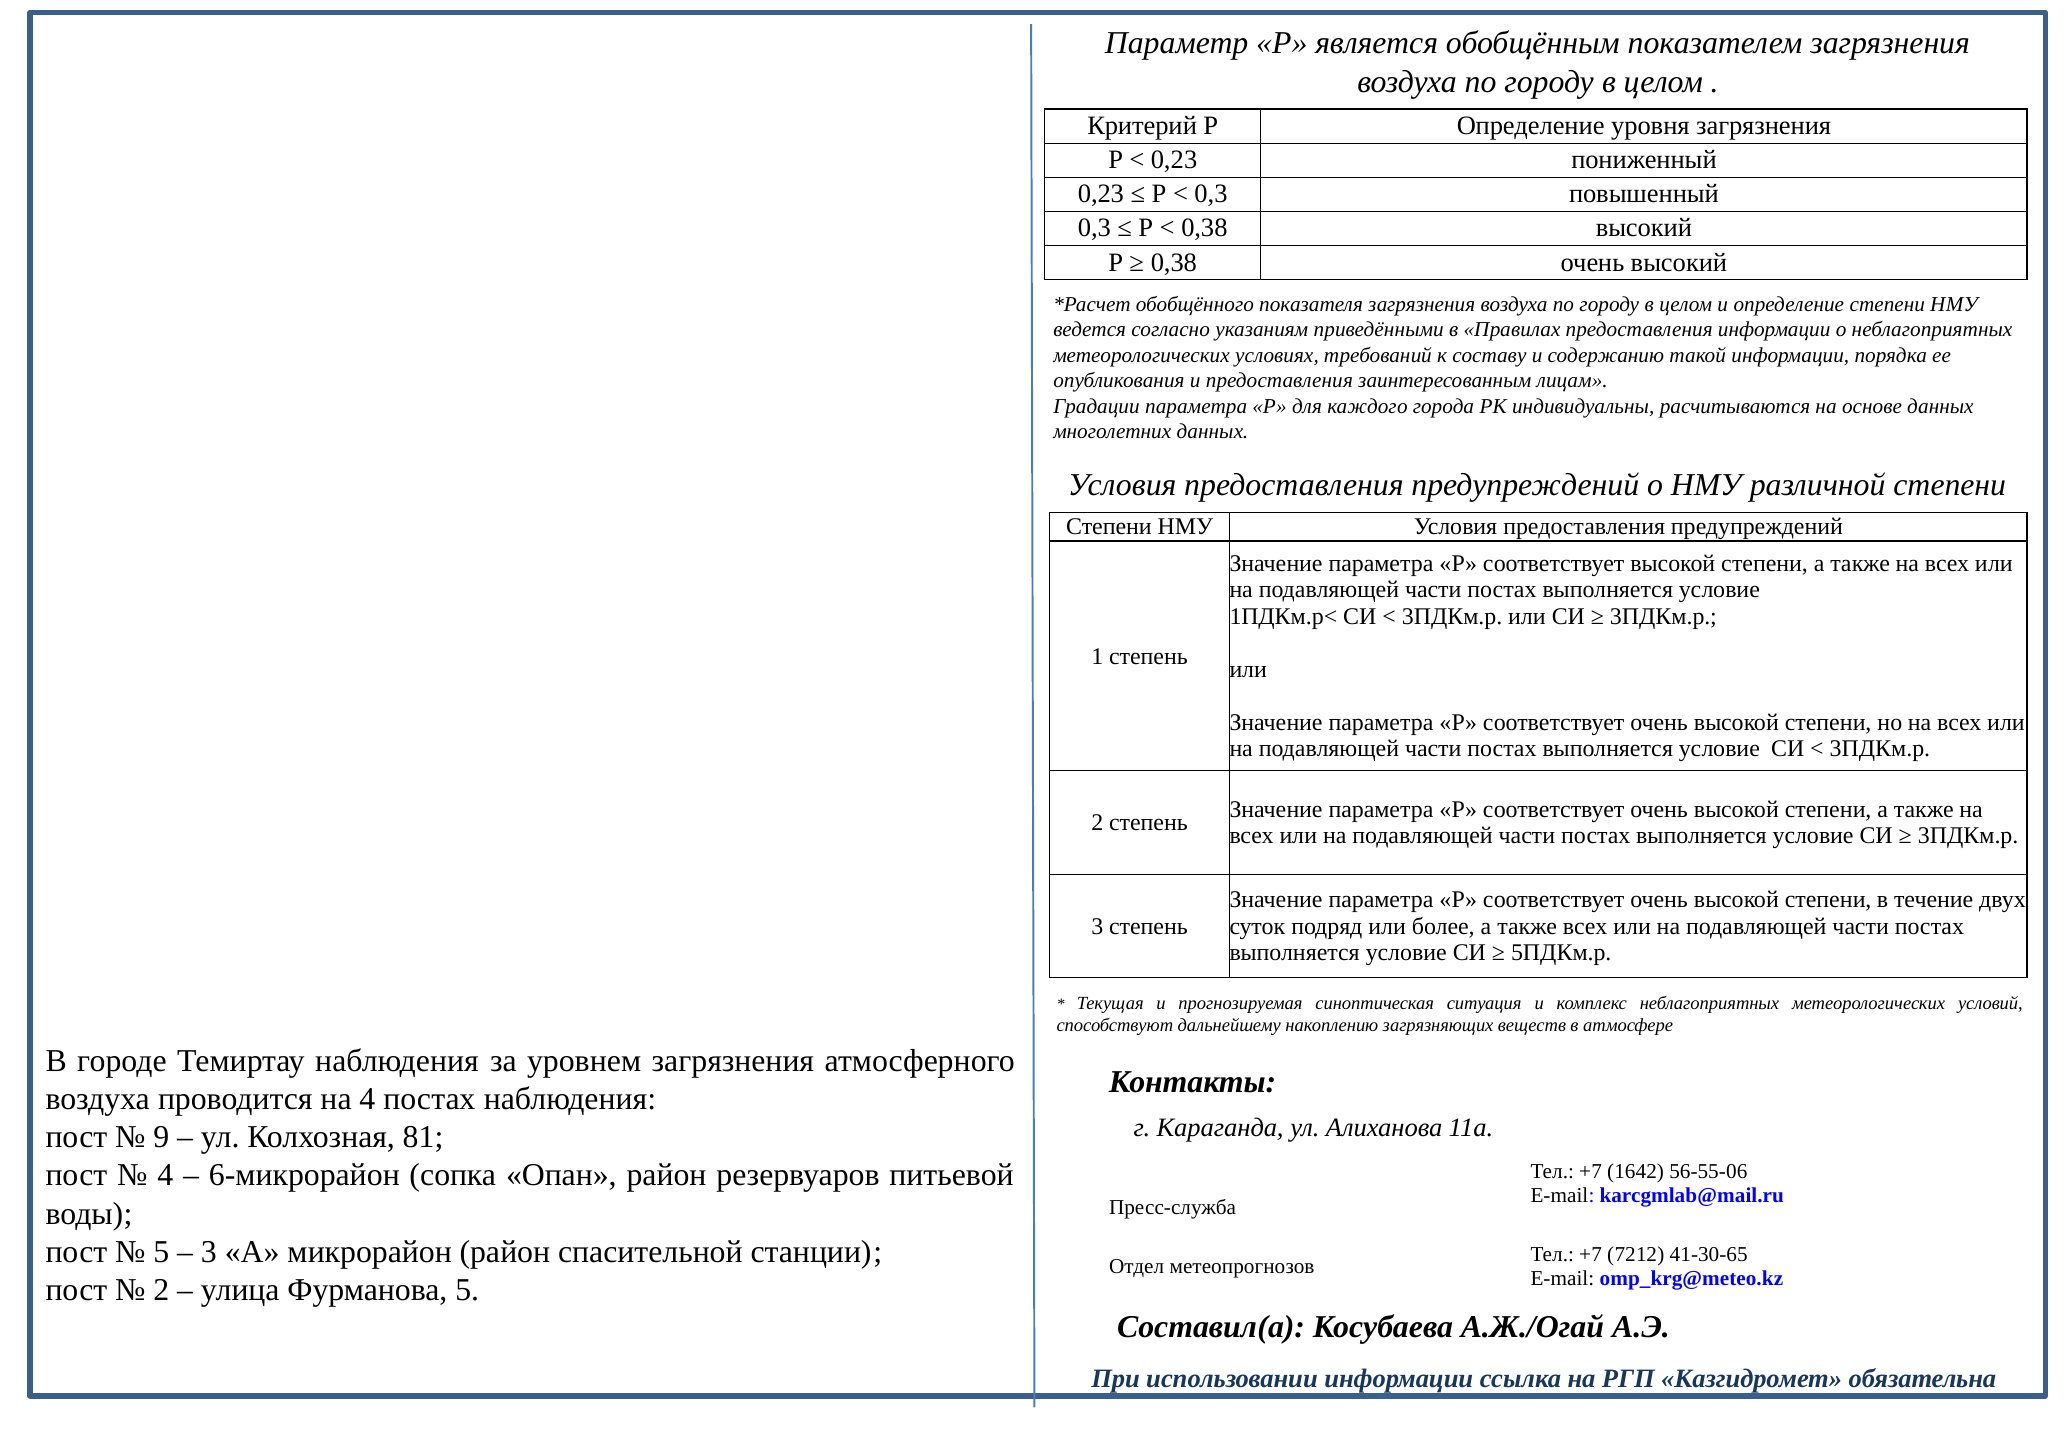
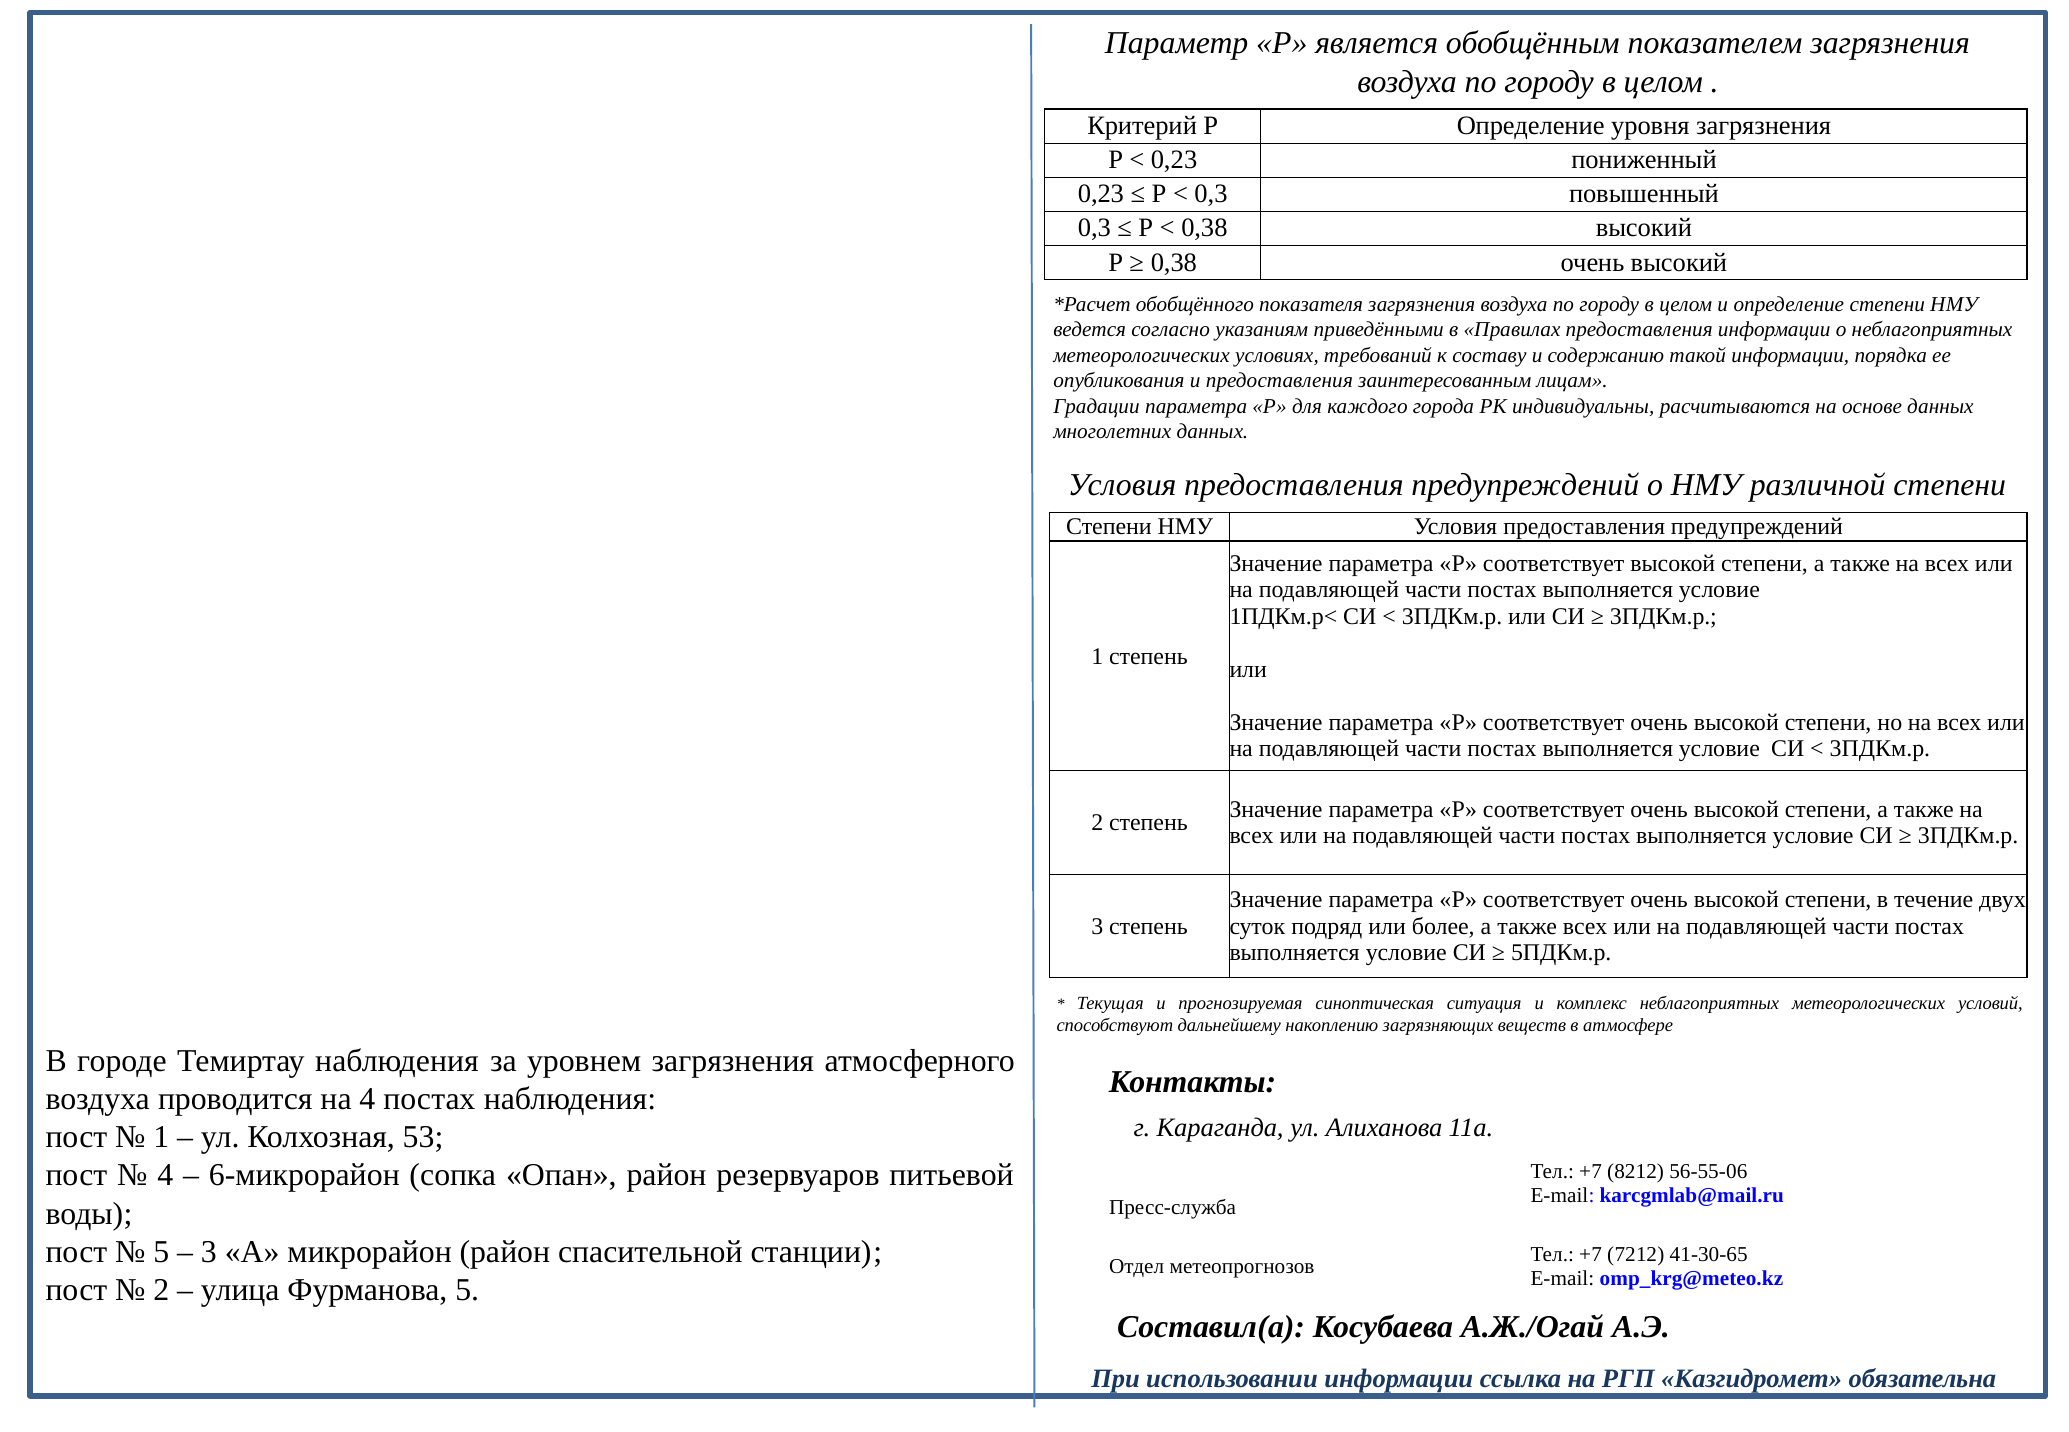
9: 9 -> 1 (161, 1138)
81: 81 -> 53 (423, 1138)
1642: 1642 -> 8212 (1636, 1172)
